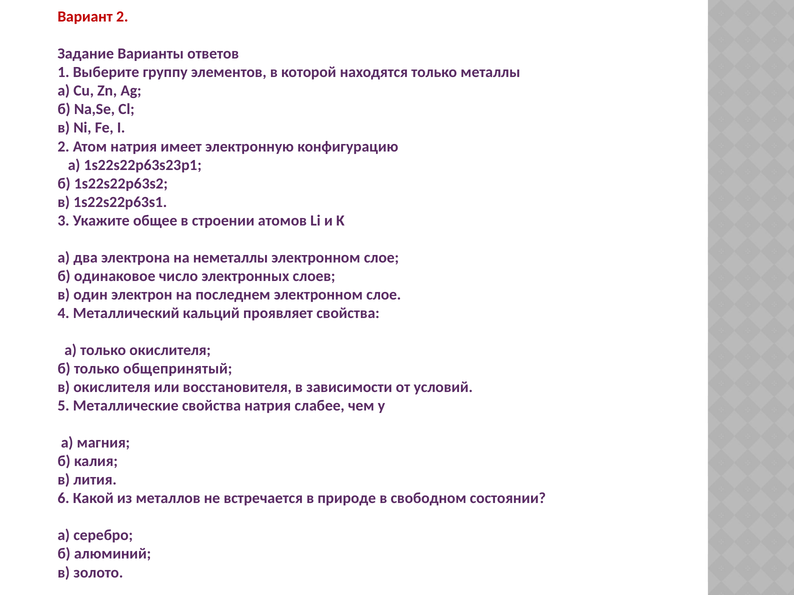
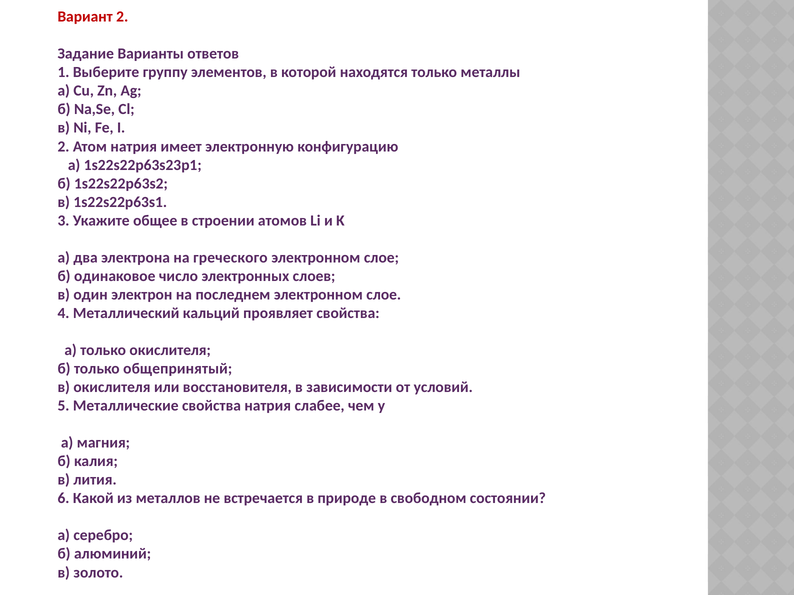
неметаллы: неметаллы -> греческого (230, 258)
